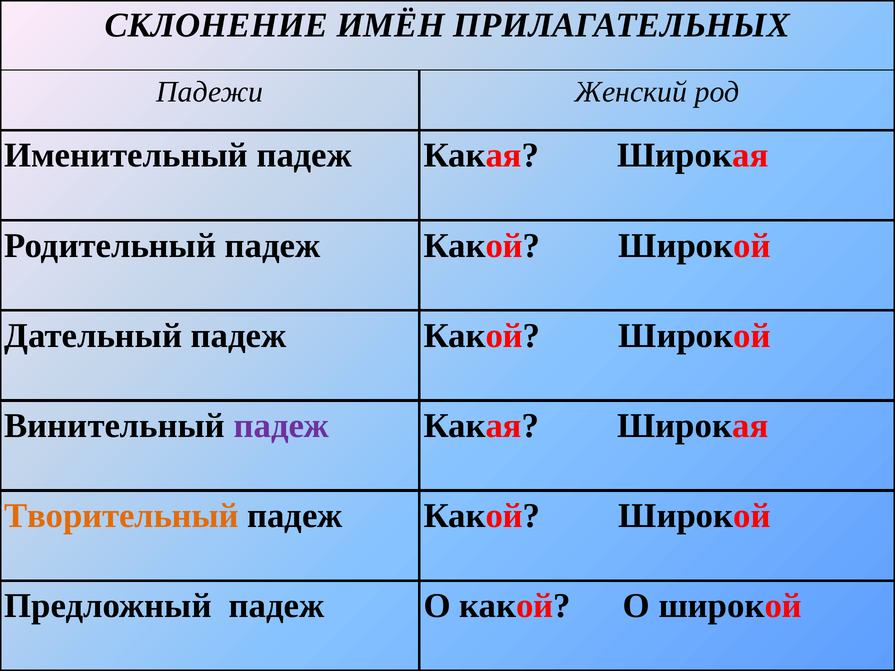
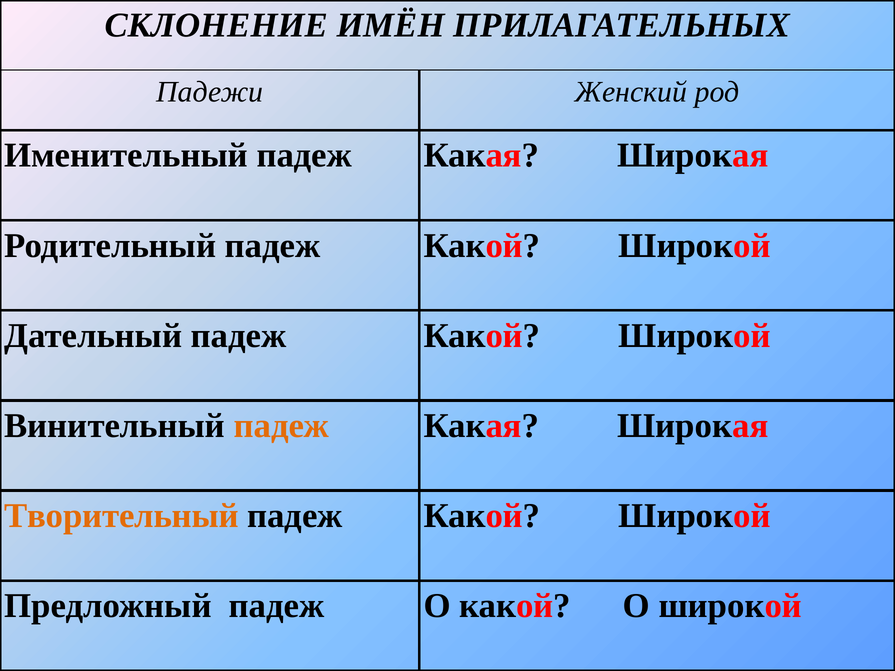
падеж colour: purple -> orange (281, 426)
